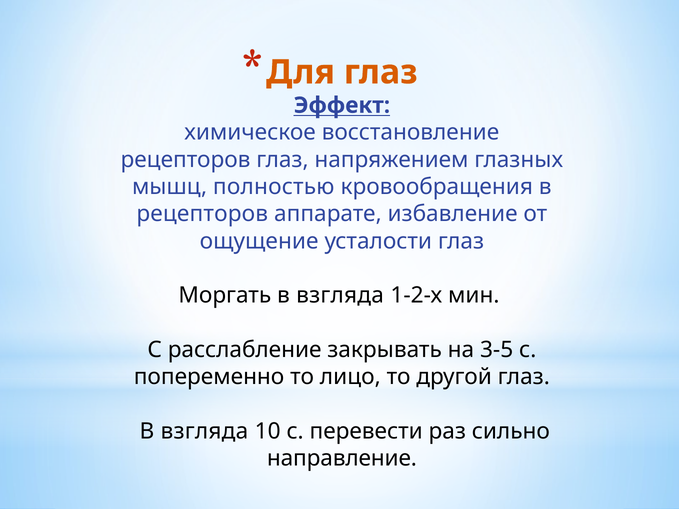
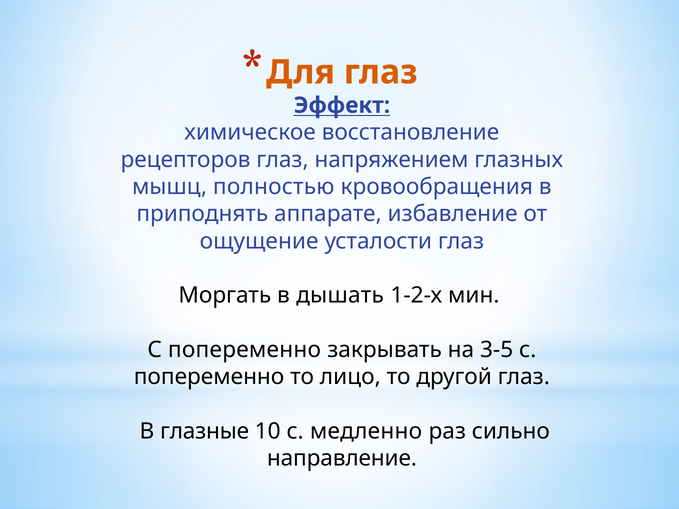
рецепторов: рецепторов -> приподнять (202, 214)
Моргать в взгляда: взгляда -> дышать (340, 296)
расслабление: расслабление -> попеременно (244, 350)
взгляда: взгляда -> глазные (205, 431)
перевести: перевести -> медленно (366, 431)
